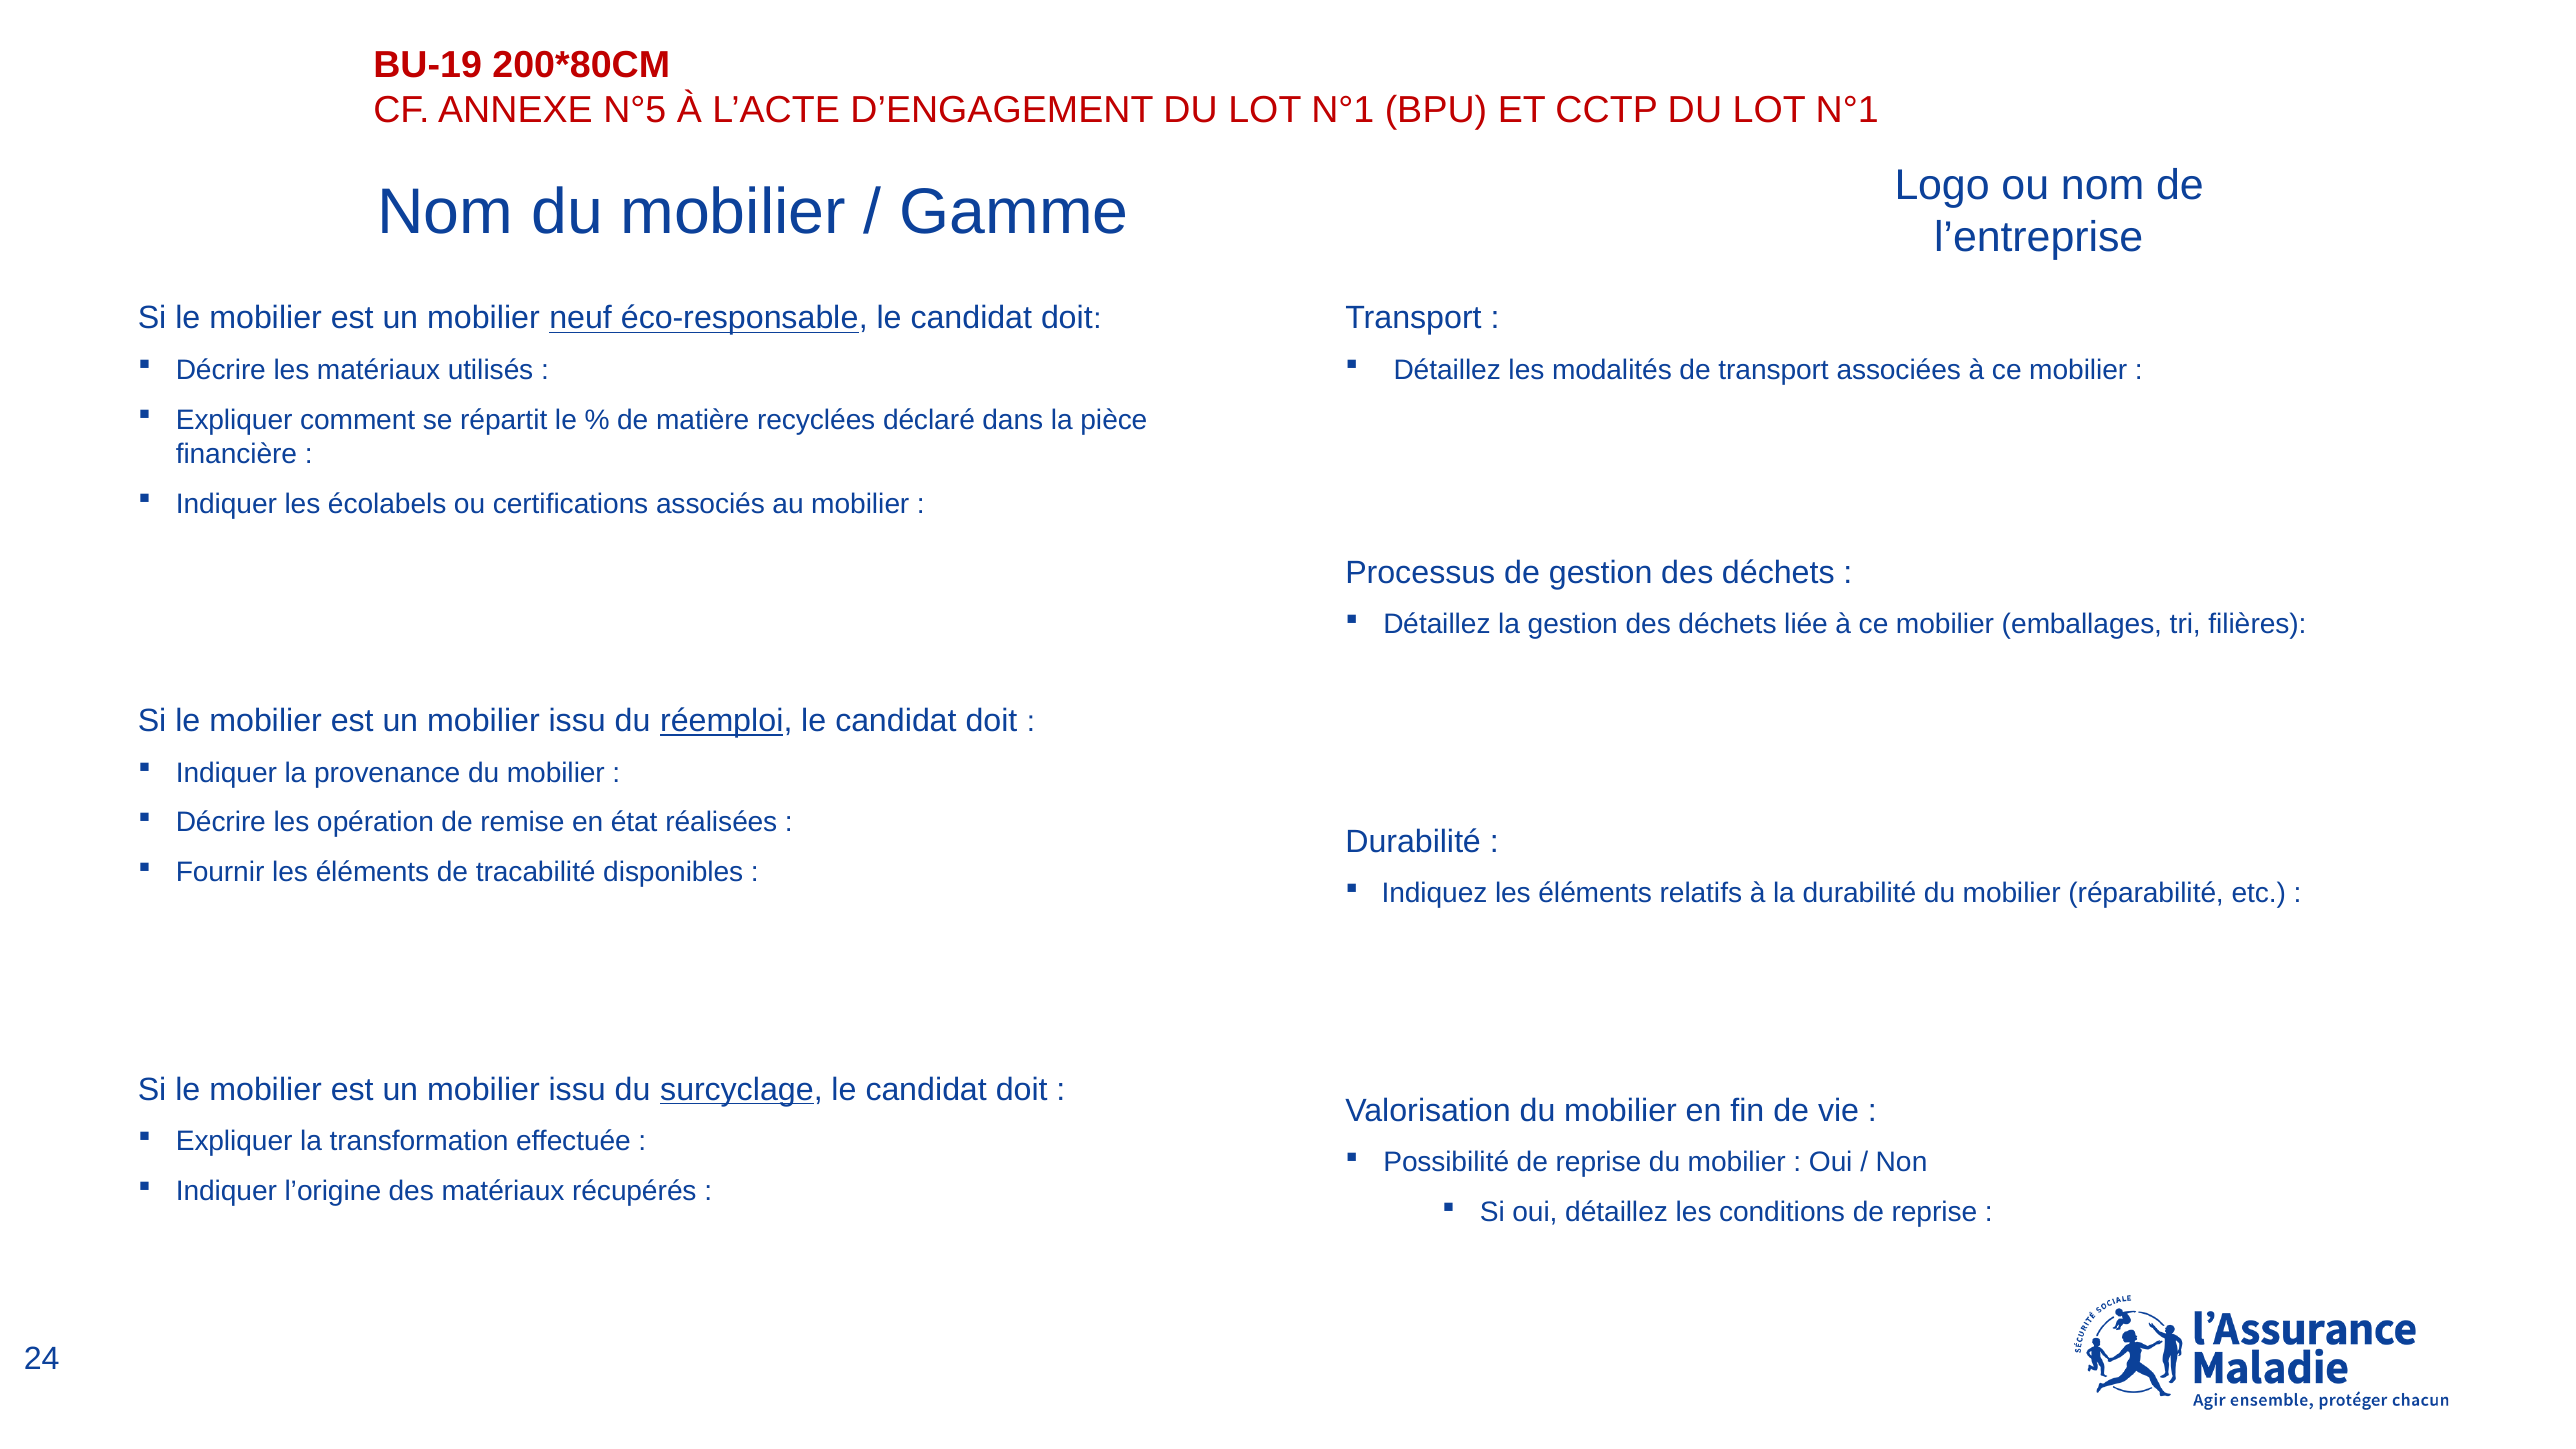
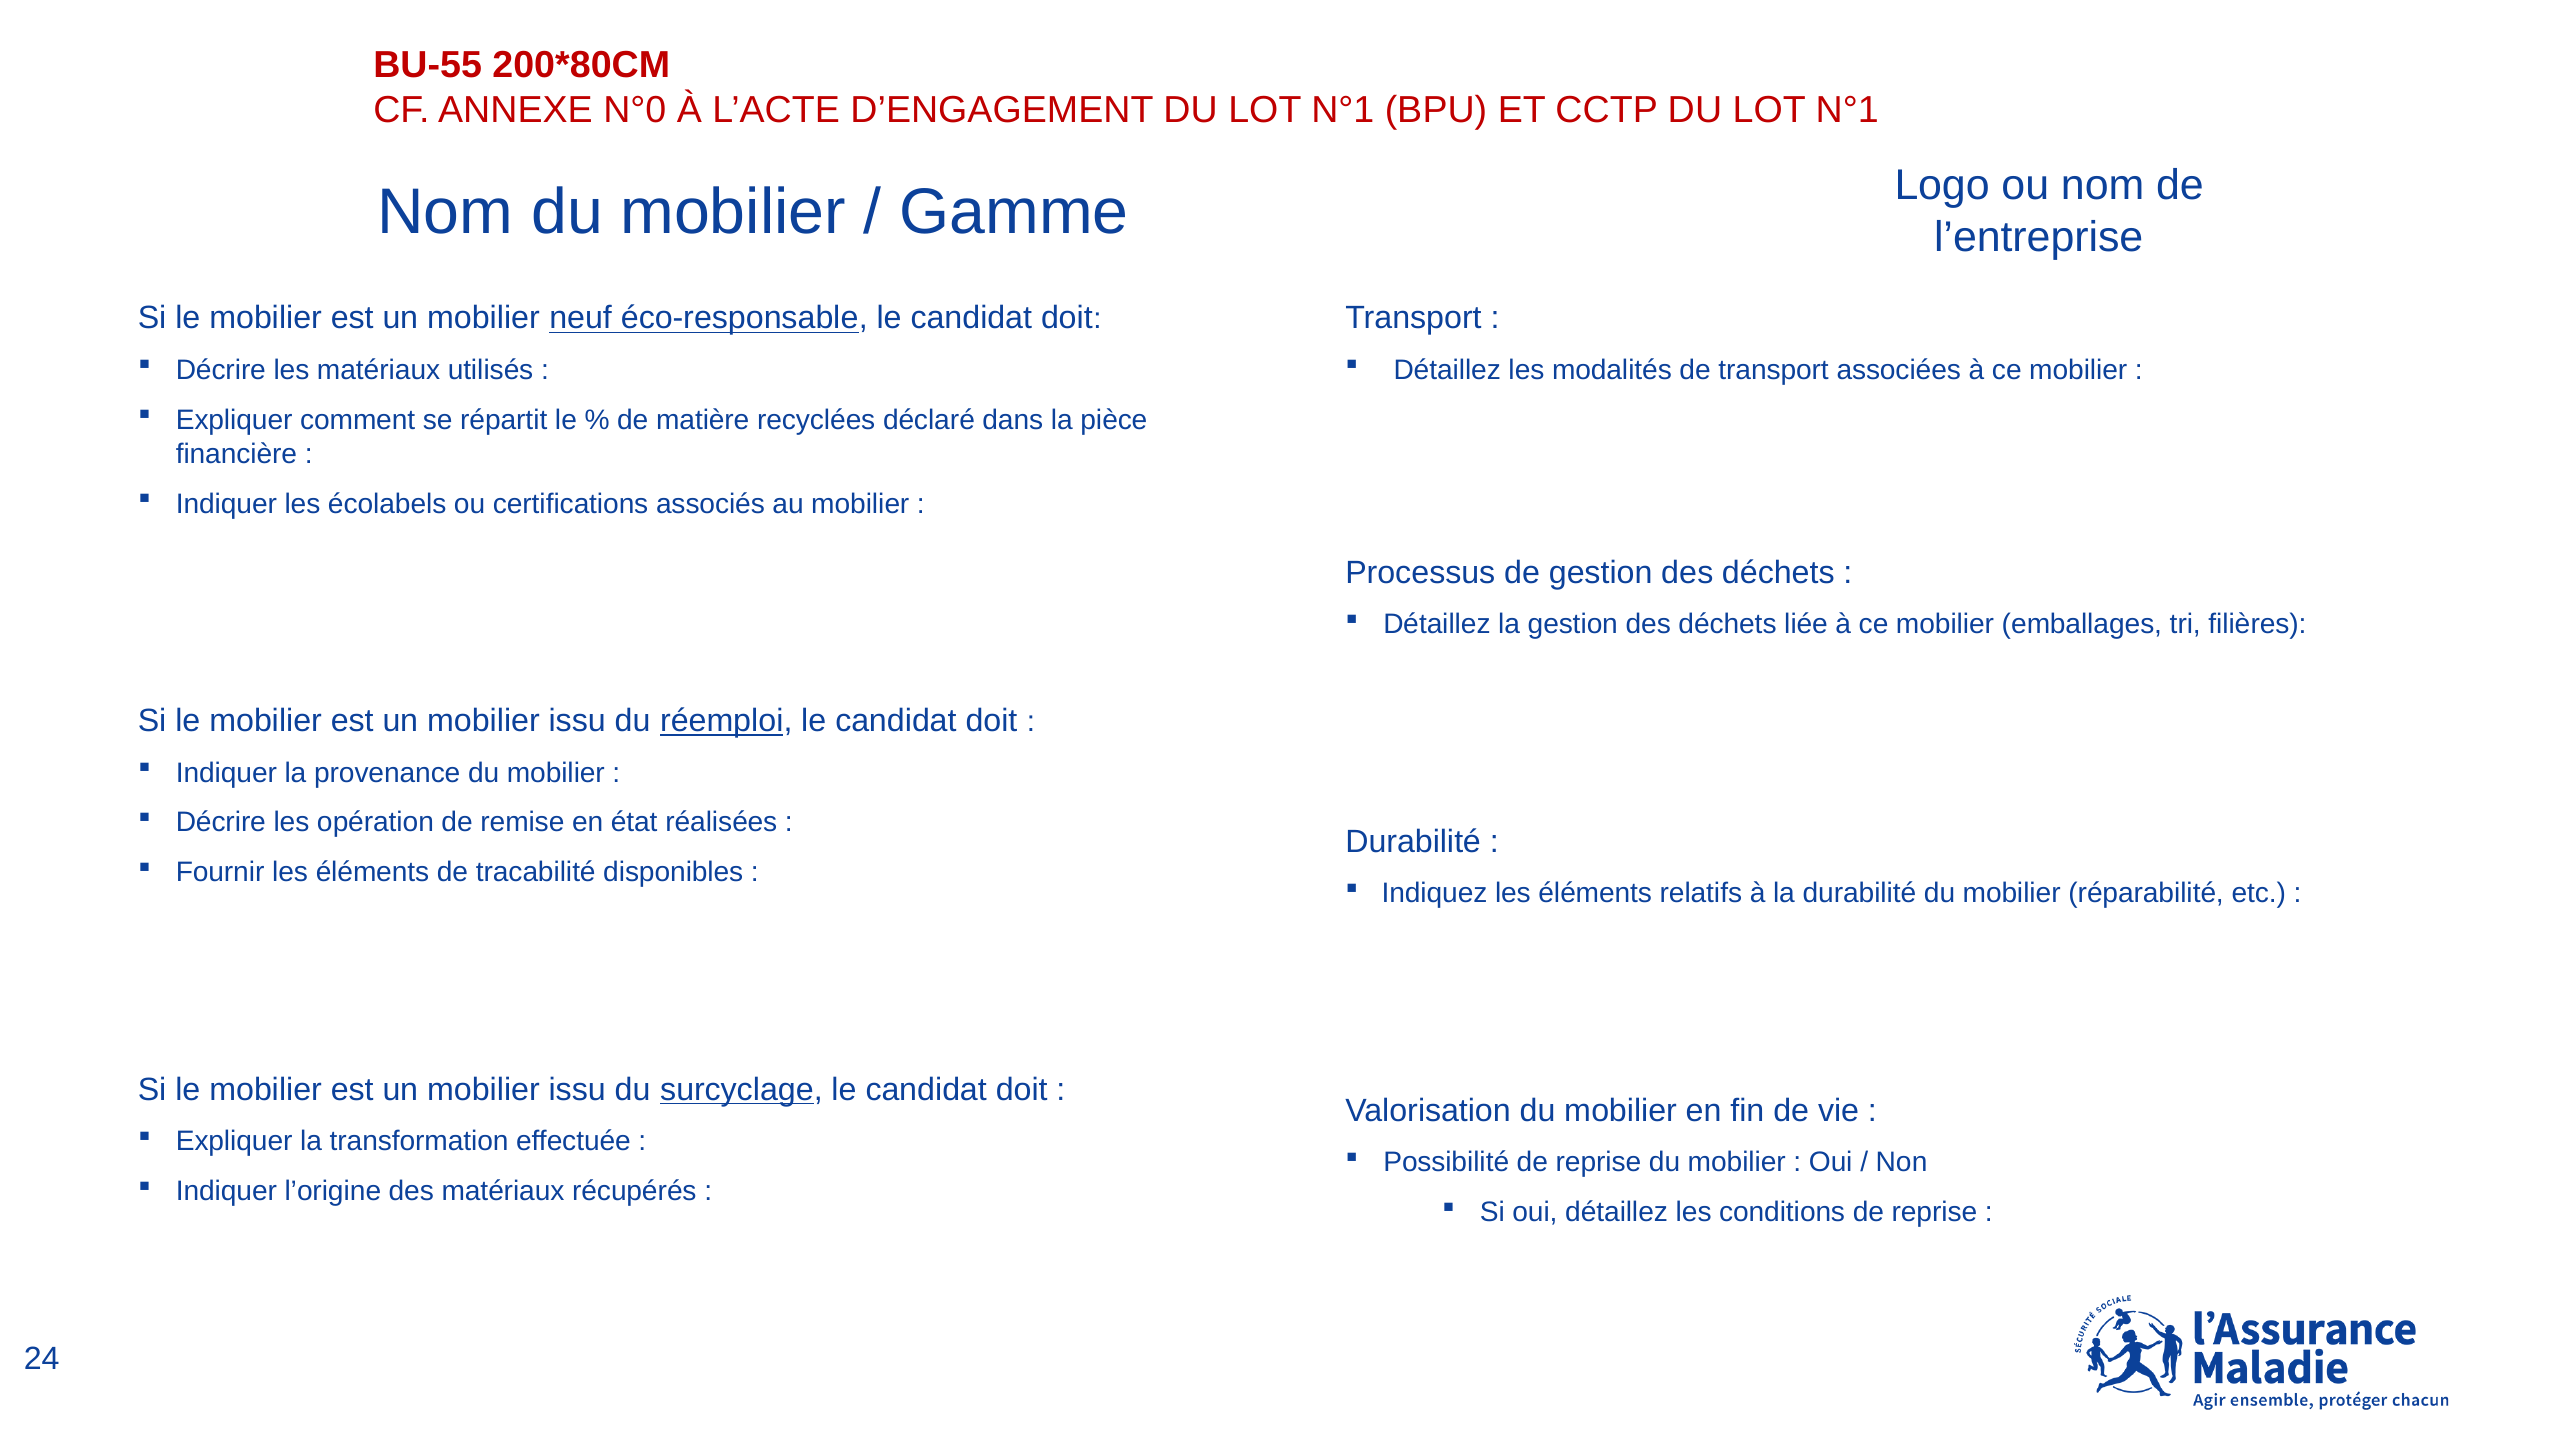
BU-19: BU-19 -> BU-55 (428, 65)
N°5: N°5 -> N°0 (635, 111)
